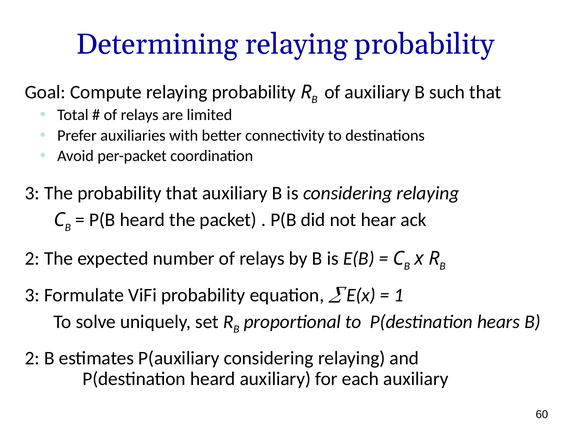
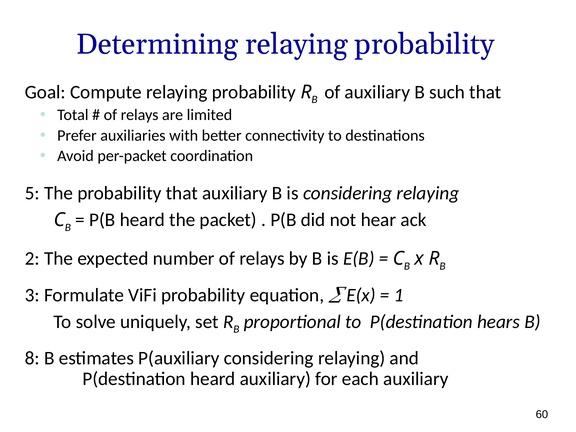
3: 3 -> 5 (32, 193)
2: 2 -> 8 (32, 358)
